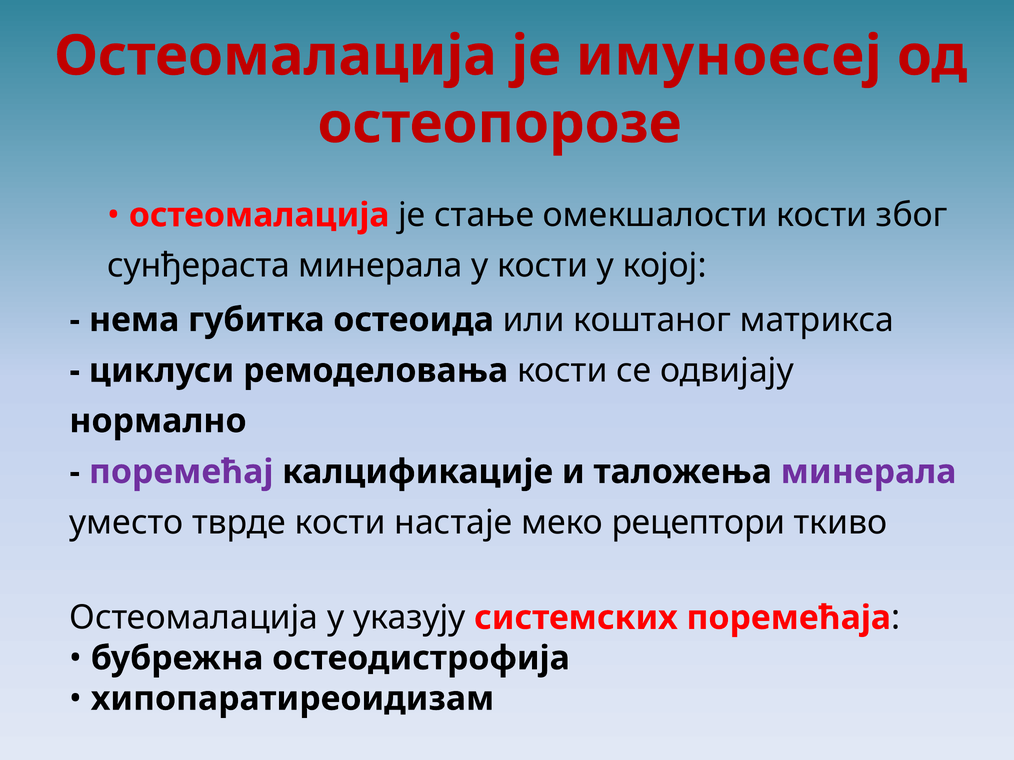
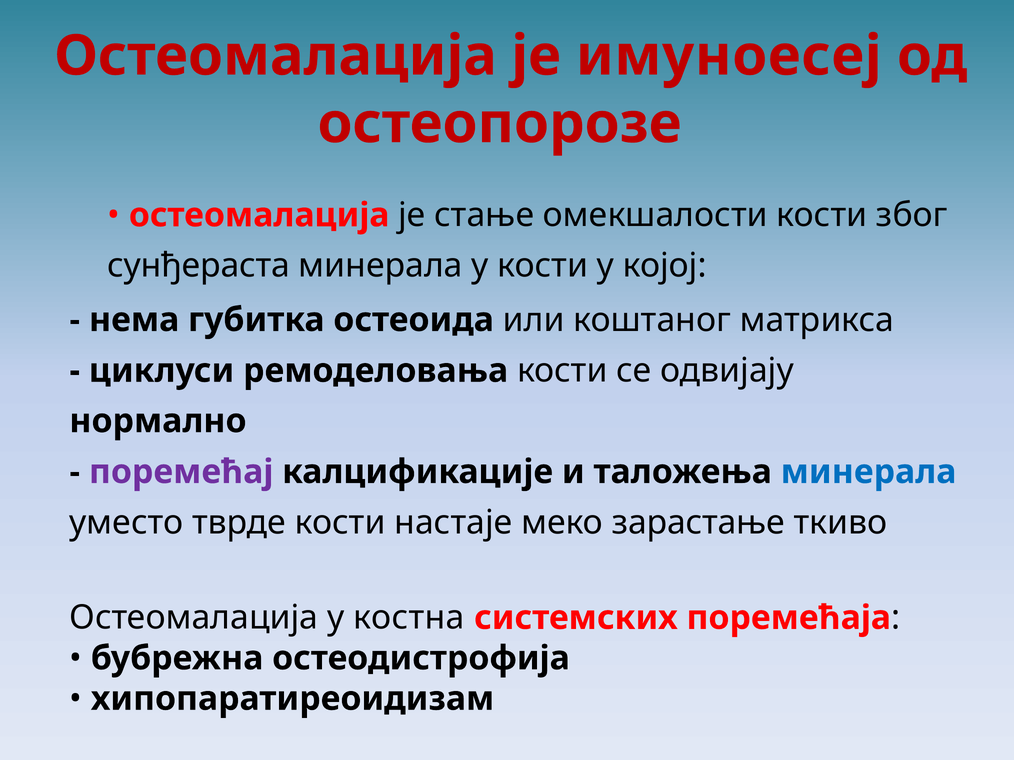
минерала colour: purple -> blue (869, 472)
рецептори: рецептори -> зарастање (698, 523)
указују: указују -> костна (409, 618)
